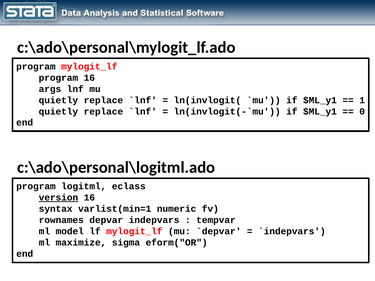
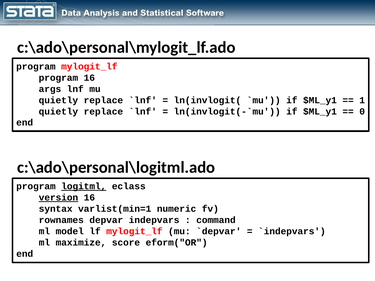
logitml underline: none -> present (84, 187)
tempvar: tempvar -> command (216, 220)
sigma: sigma -> score (126, 243)
